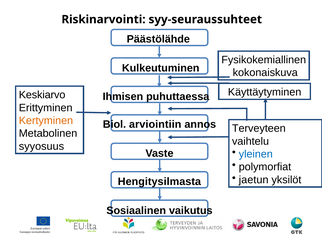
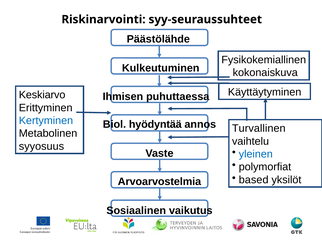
Kertyminen colour: orange -> blue (46, 121)
arviointiin: arviointiin -> hyödyntää (155, 125)
Terveyteen: Terveyteen -> Turvallinen (259, 129)
jaetun: jaetun -> based (254, 180)
Hengitysilmasta: Hengitysilmasta -> Arvoarvostelmia (159, 182)
